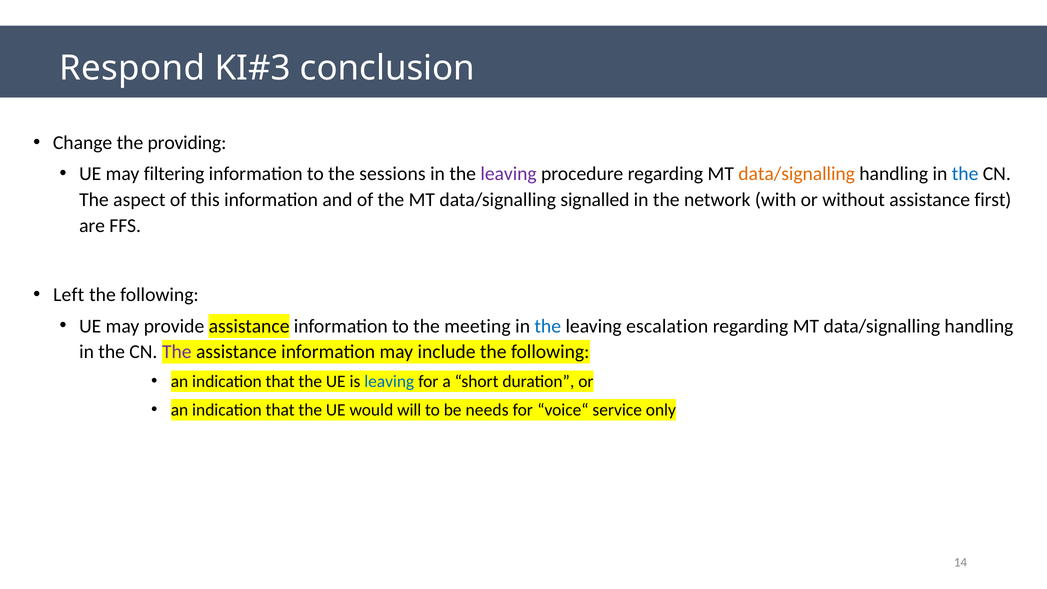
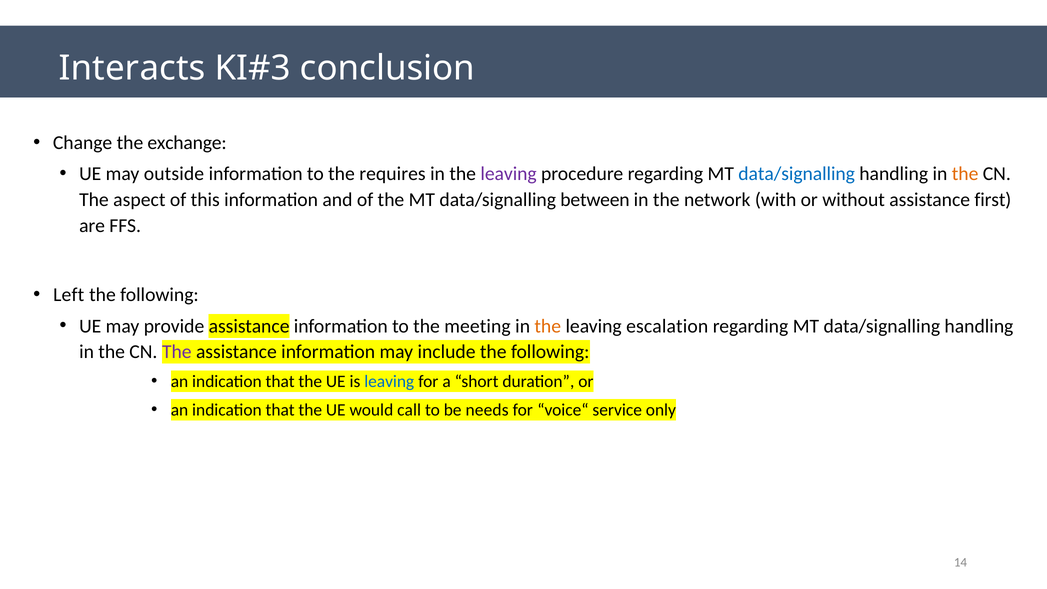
Respond: Respond -> Interacts (132, 68)
providing: providing -> exchange (187, 143)
filtering: filtering -> outside (174, 174)
sessions: sessions -> requires (392, 174)
data/signalling colour: orange -> blue (797, 174)
the colour: blue -> orange (965, 174)
signalled: signalled -> between (595, 200)
the colour: blue -> orange (548, 326)
will: will -> call (409, 410)
